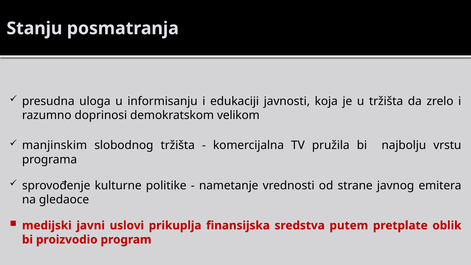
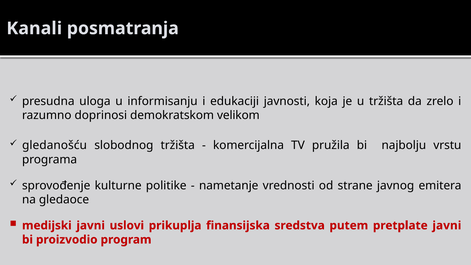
Stanju: Stanju -> Kanali (34, 28)
manjinskim: manjinskim -> gledanošću (55, 145)
pretplate oblik: oblik -> javni (447, 225)
